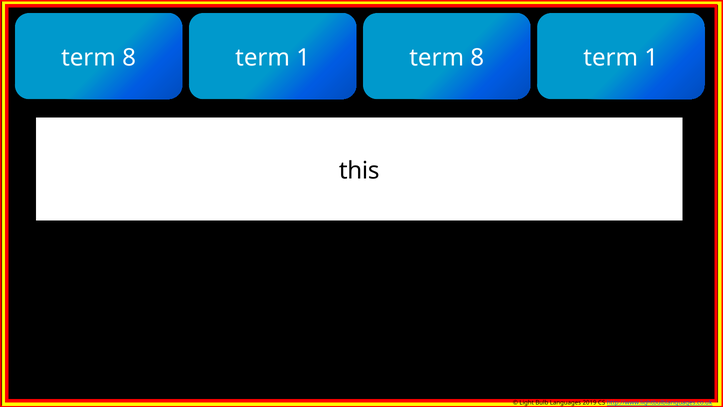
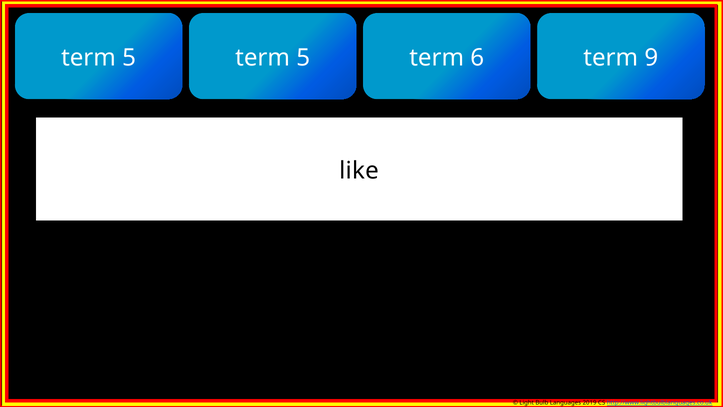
8: 8 -> 5 (129, 58)
1: 1 -> 5 (303, 58)
8: 8 -> 6 (477, 58)
1: 1 -> 9 (651, 58)
this: this -> like (359, 171)
